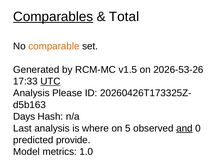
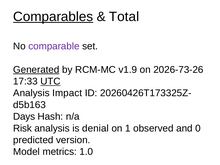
comparable colour: orange -> purple (54, 46)
Generated underline: none -> present (36, 70)
v1.5: v1.5 -> v1.9 (128, 70)
2026-53-26: 2026-53-26 -> 2026-73-26 (178, 70)
Please: Please -> Impact (67, 93)
Last: Last -> Risk (22, 128)
where: where -> denial (95, 128)
5: 5 -> 1 (128, 128)
and underline: present -> none (184, 128)
provide: provide -> version (73, 140)
